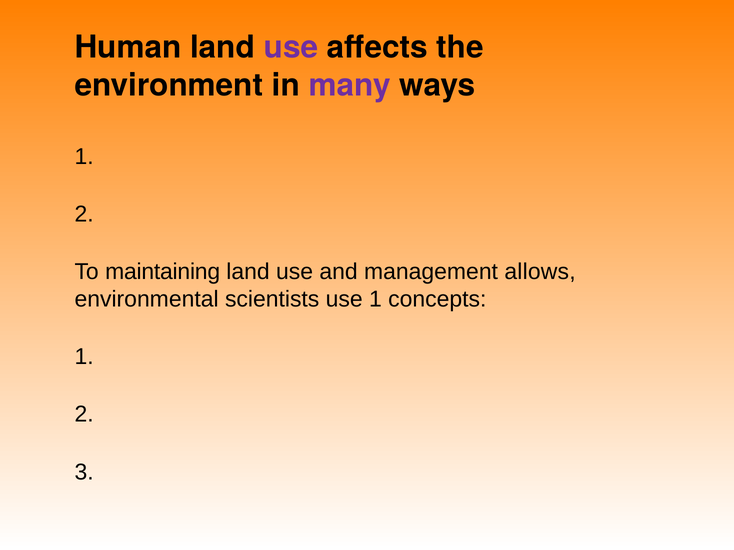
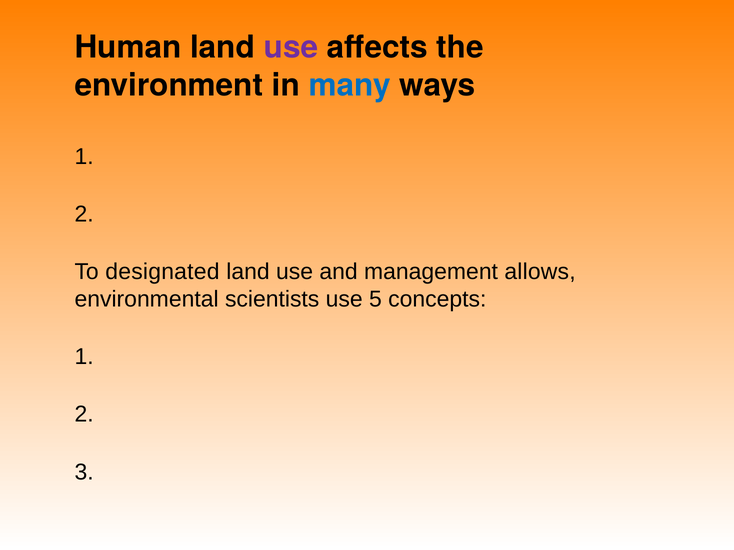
many colour: purple -> blue (350, 85)
maintaining: maintaining -> designated (162, 272)
use 1: 1 -> 5 (375, 299)
